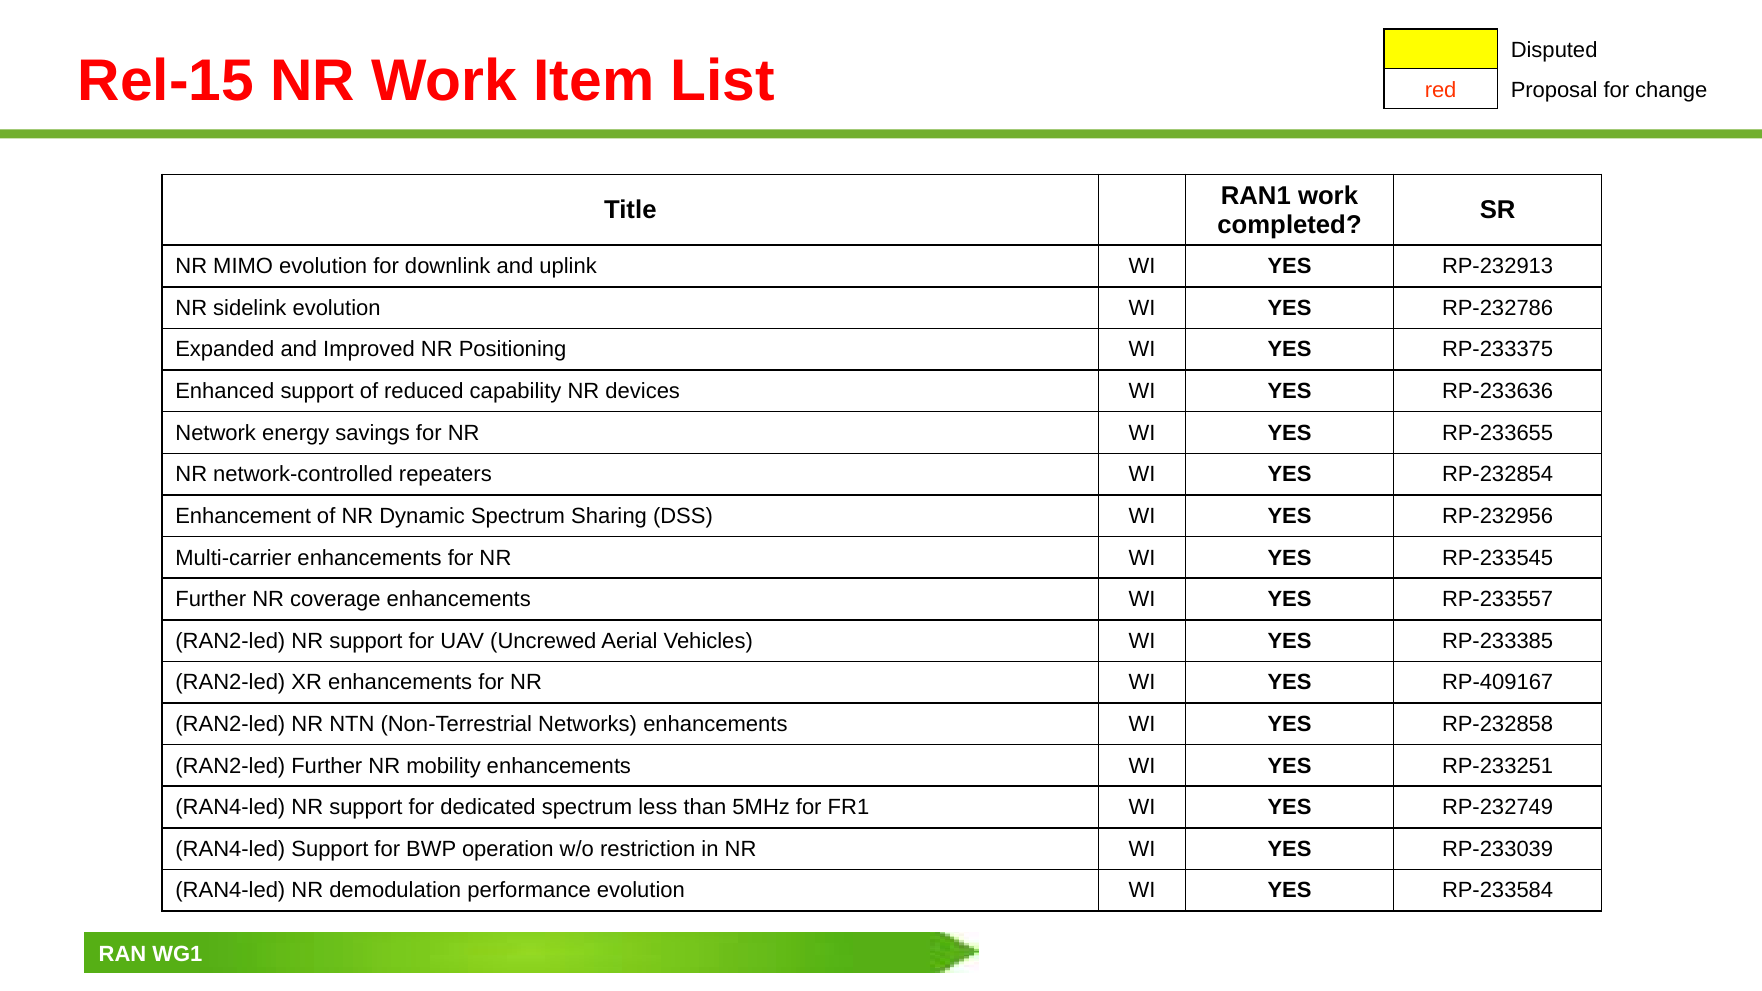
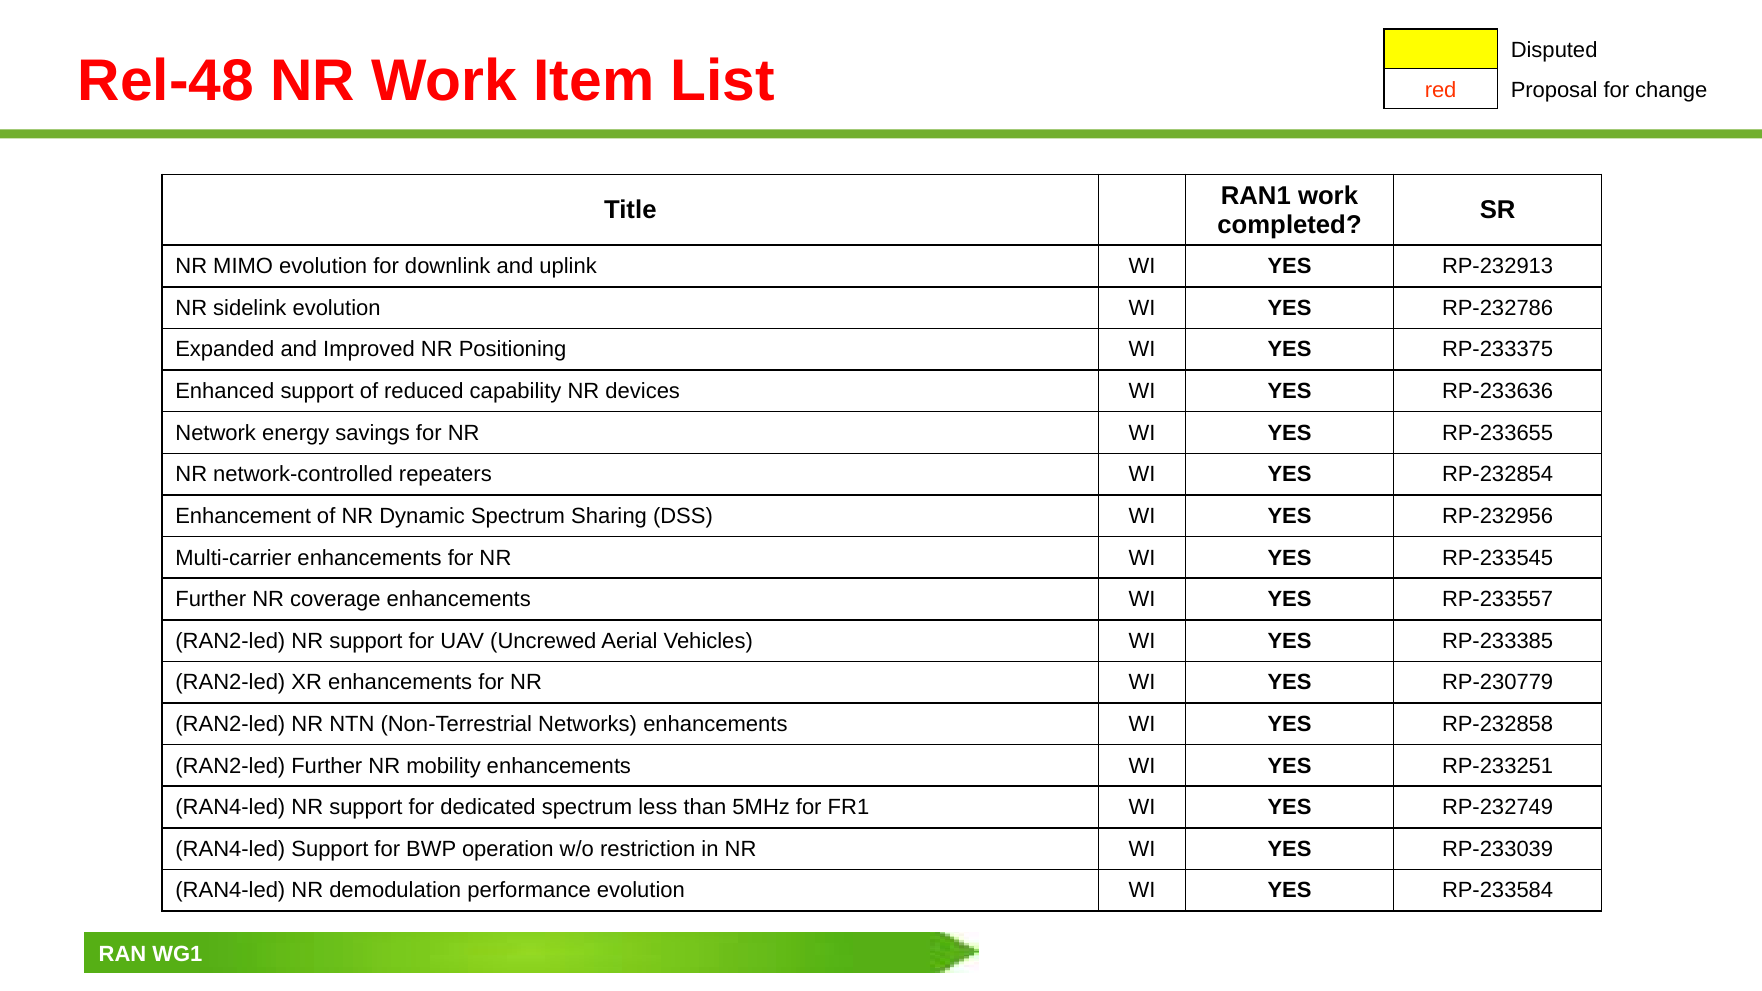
Rel-15: Rel-15 -> Rel-48 (166, 81)
RP-409167: RP-409167 -> RP-230779 (1498, 683)
